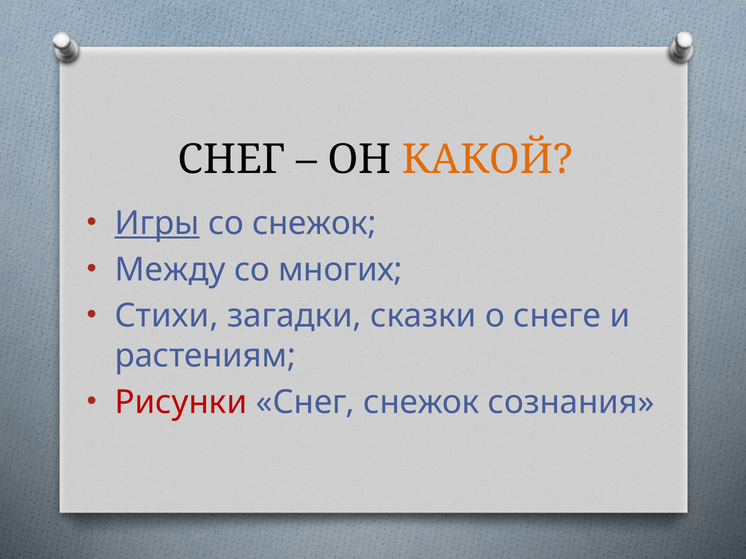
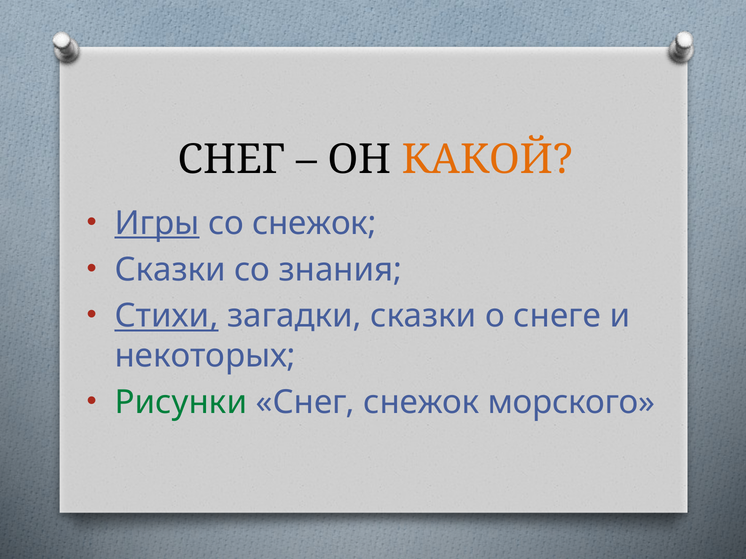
Между: Между -> Сказки (170, 270)
многих: многих -> знания (340, 270)
Стихи underline: none -> present (167, 316)
растениям: растениям -> некоторых (205, 356)
Рисунки colour: red -> green (181, 403)
сознания: сознания -> морского (571, 403)
